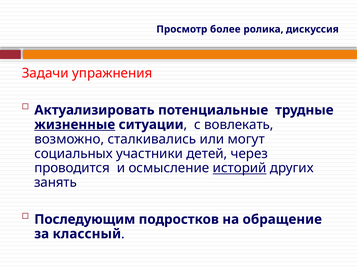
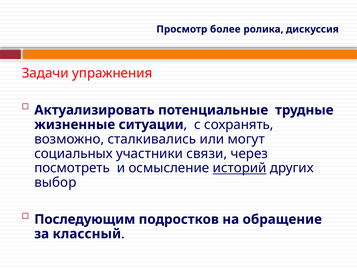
жизненные underline: present -> none (75, 124)
вовлекать: вовлекать -> сохранять (239, 124)
детей: детей -> связи (207, 153)
проводится: проводится -> посмотреть (72, 168)
занять: занять -> выбор (55, 182)
